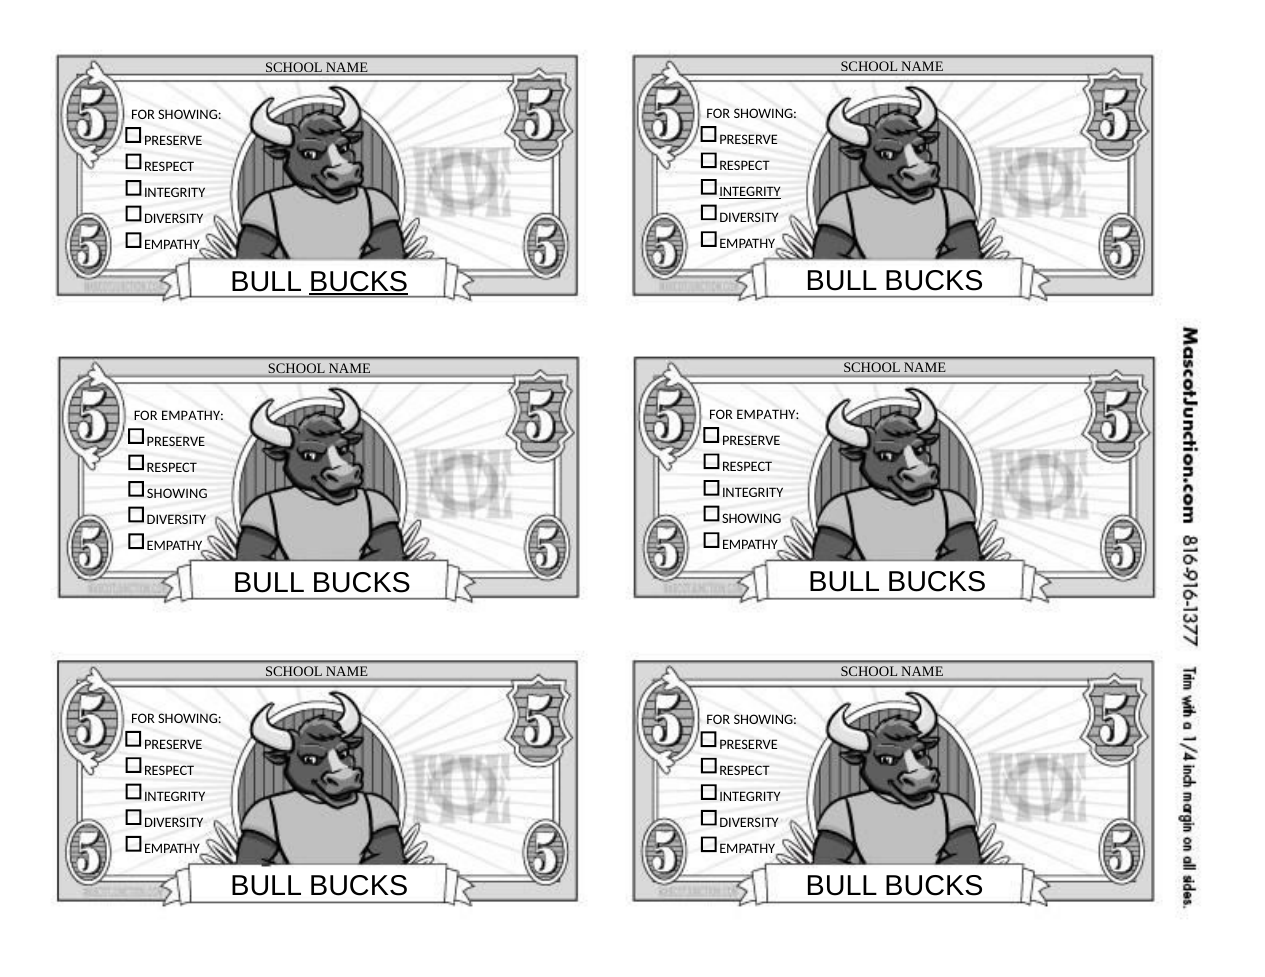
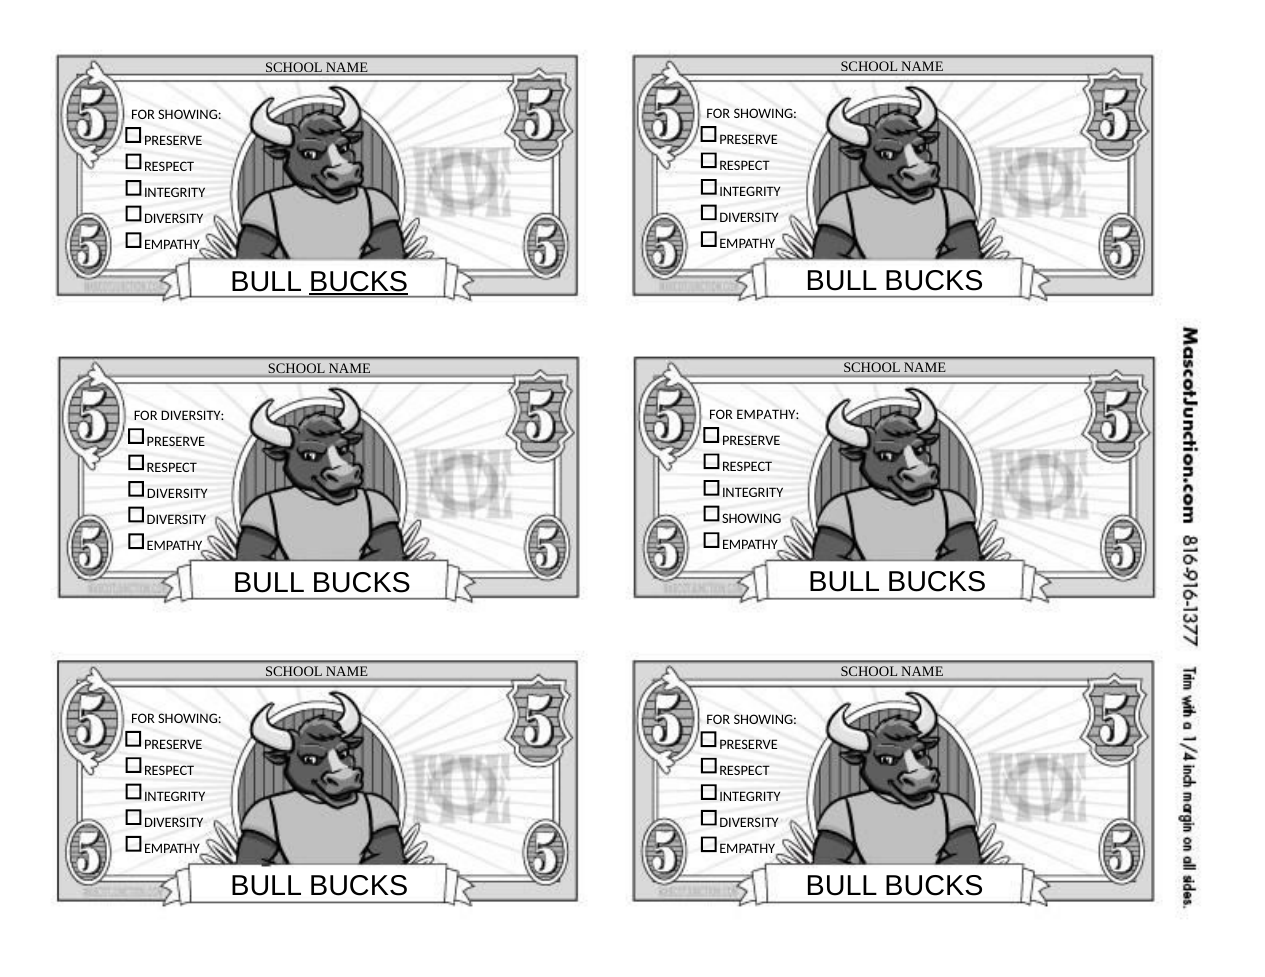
INTEGRITY underline: present -> none (750, 192)
EMPATHY: EMPATHY -> DIVERSITY (193, 416)
SHOWING: SHOWING -> DIVERSITY (177, 494)
